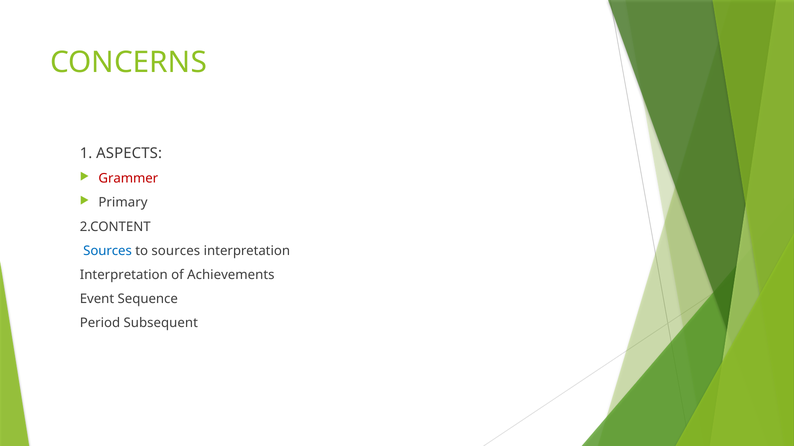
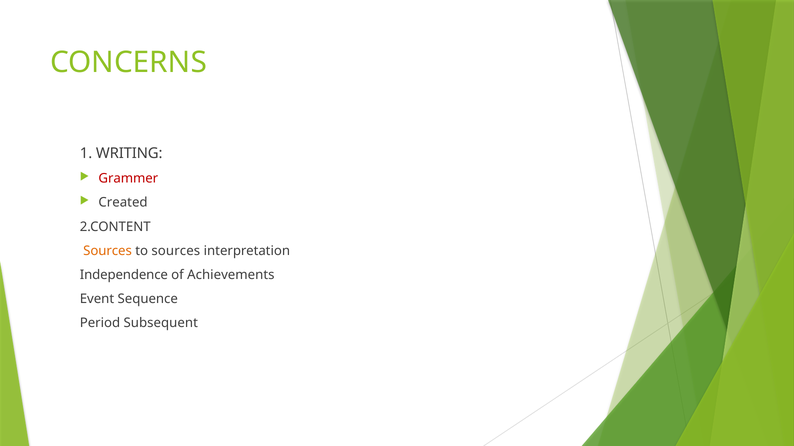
ASPECTS: ASPECTS -> WRITING (129, 154)
Primary: Primary -> Created (123, 203)
Sources colour: blue -> orange (108, 251)
Interpretation: Interpretation -> Independence (124, 275)
